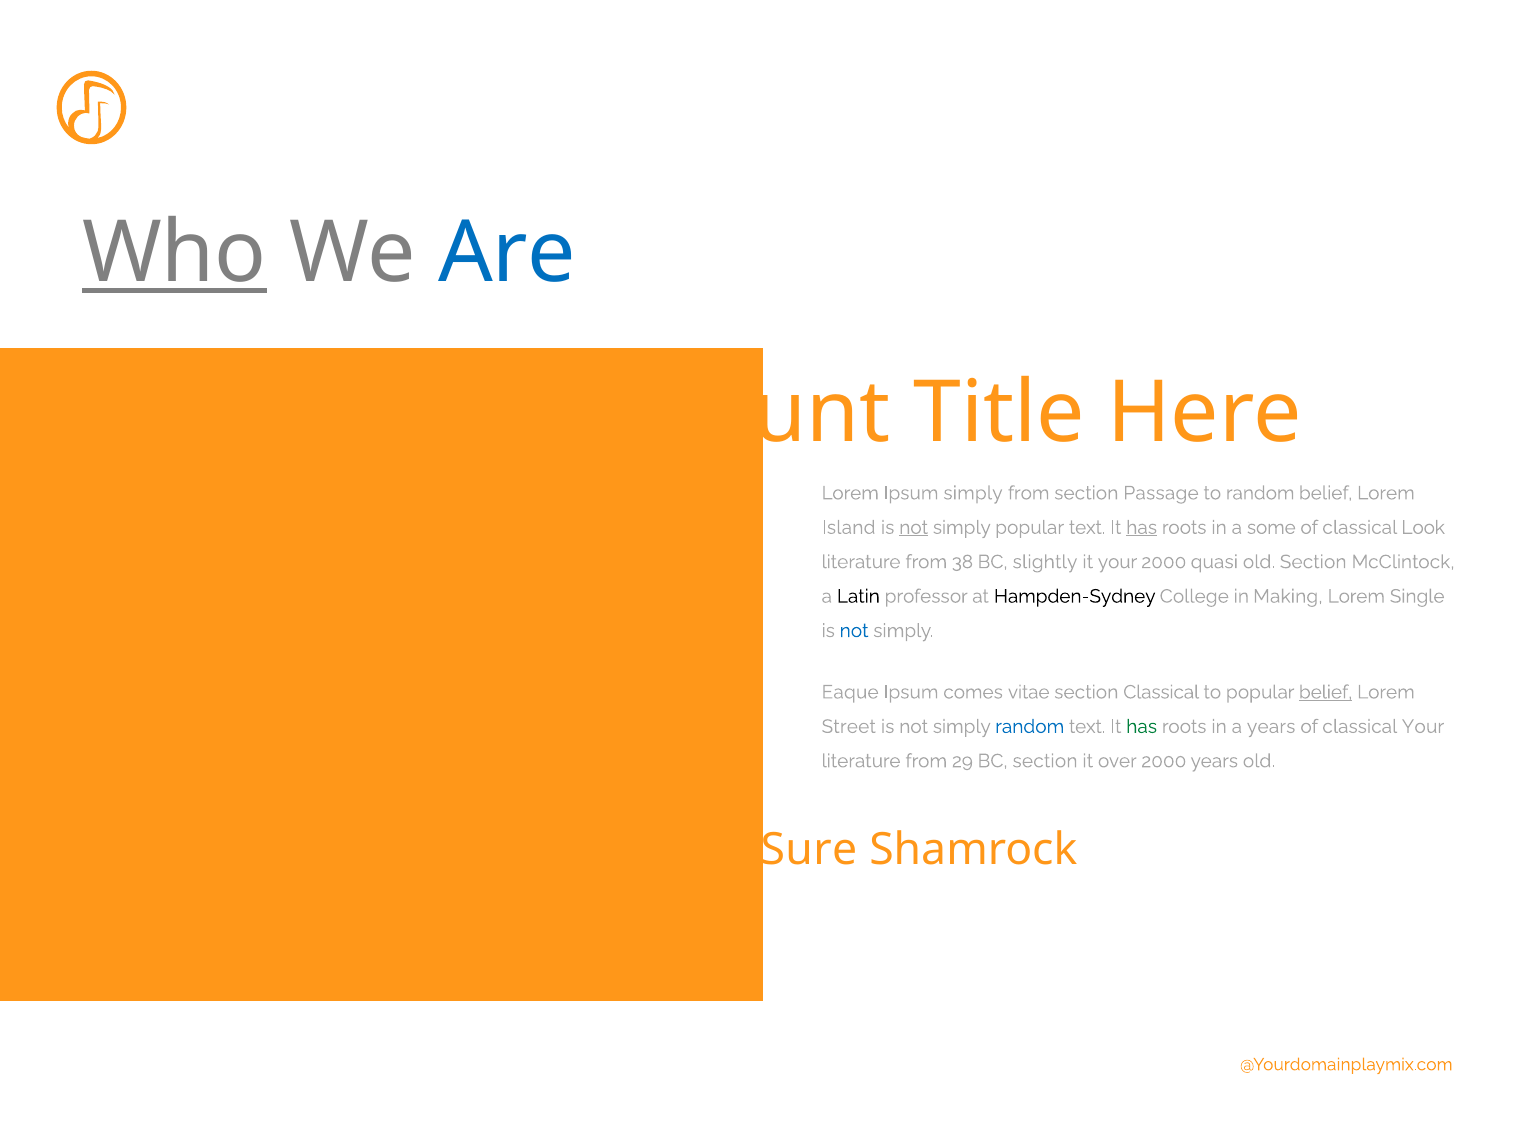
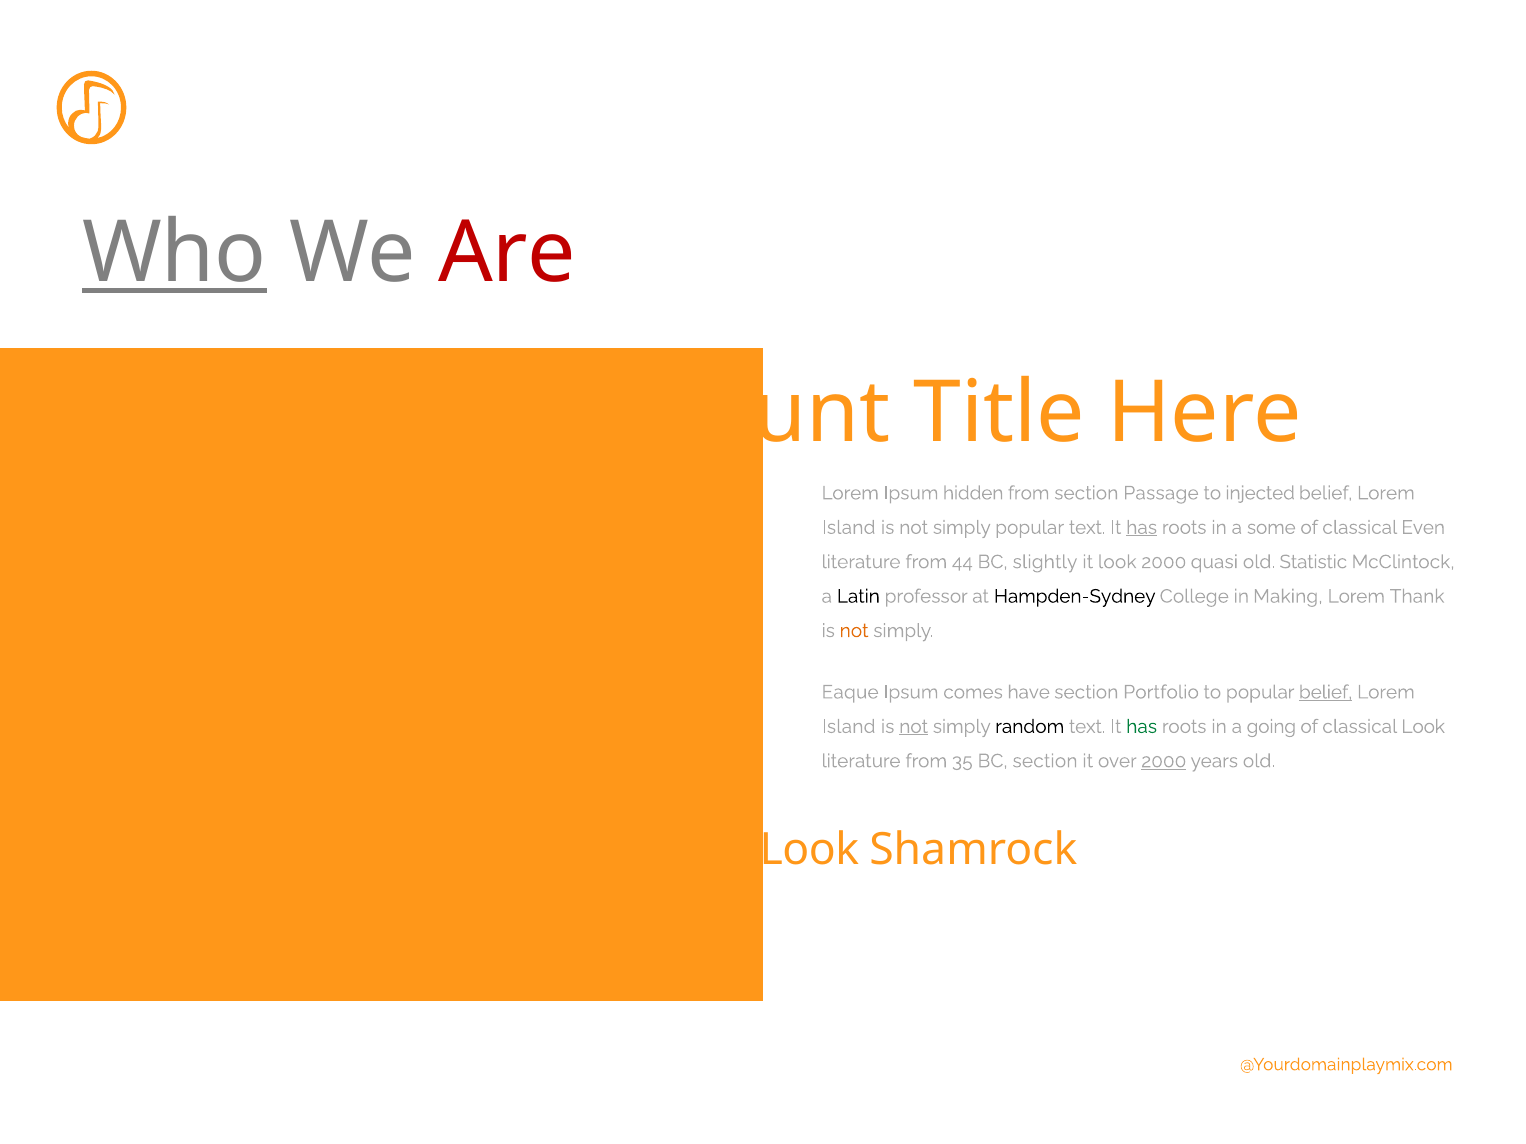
Are colour: blue -> red (507, 254)
Ipsum simply: simply -> hidden (973, 493)
to random: random -> injected (1260, 493)
not underline: present -> none (914, 528)
Look: Look -> Even (1423, 528)
38: 38 -> 44 (962, 562)
it your: your -> look (1117, 562)
old Section: Section -> Statistic (1313, 562)
Single: Single -> Thank (1417, 597)
not colour: blue -> orange (854, 631)
vitae: vitae -> have (1029, 692)
section Classical: Classical -> Portfolio (1161, 692)
Street: Street -> Island (849, 727)
not underline: none -> present (914, 727)
random colour: blue -> black (1030, 727)
a years: years -> going (1271, 727)
classical Your: Your -> Look (1423, 727)
29: 29 -> 35 (962, 761)
2000 underline: none -> present (1164, 761)
Sure: Sure -> Look (809, 850)
